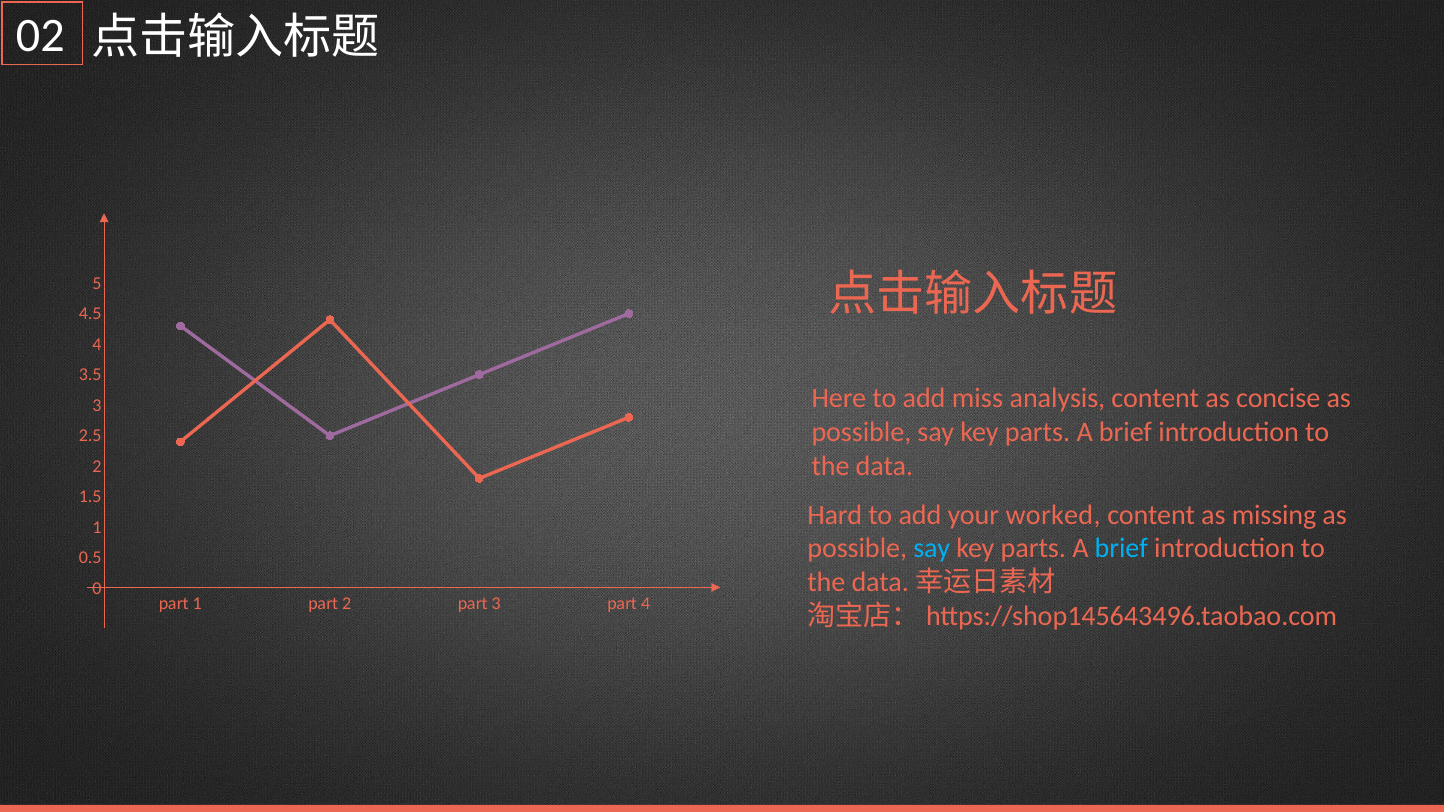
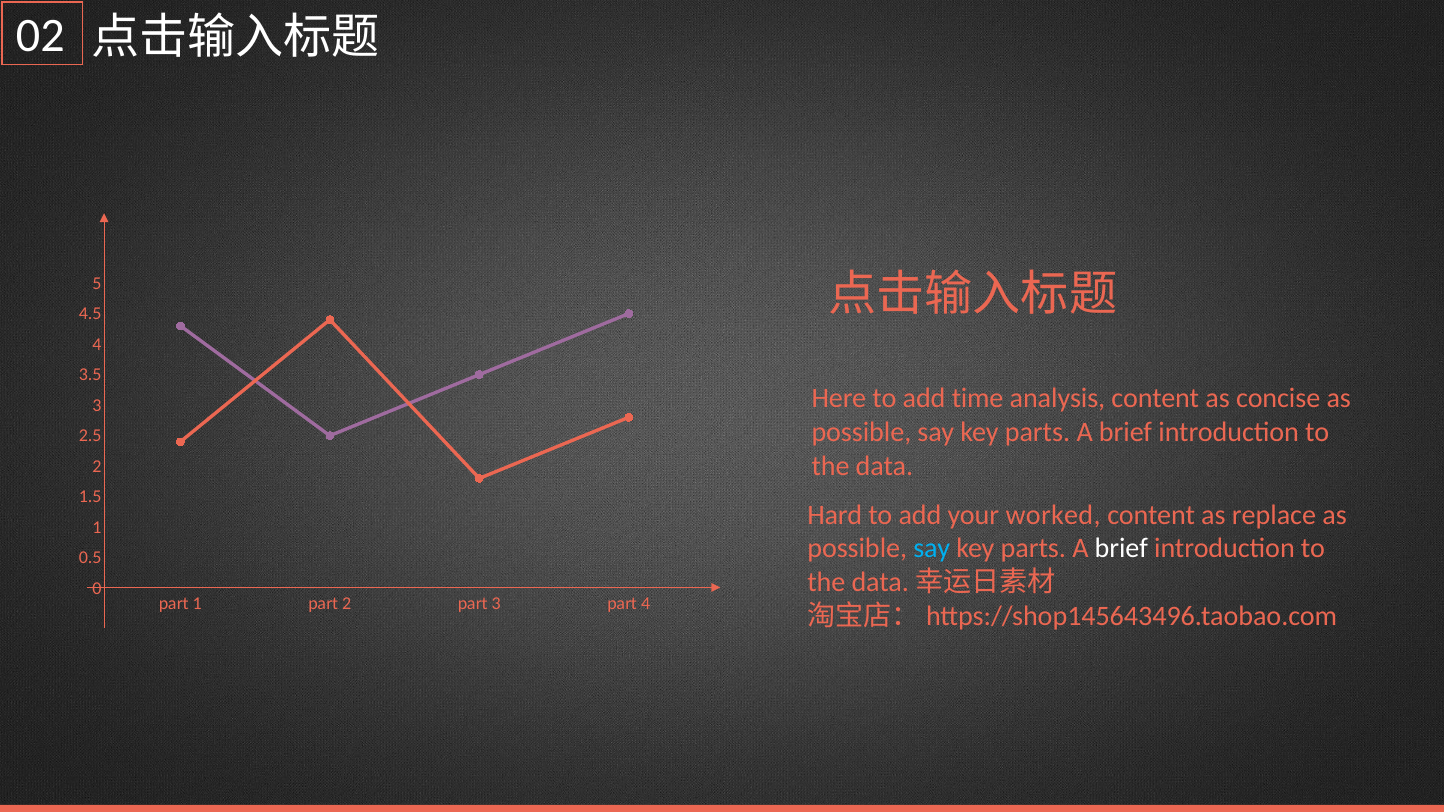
miss: miss -> time (978, 398)
missing: missing -> replace (1274, 515)
brief colour: light blue -> white (1121, 549)
